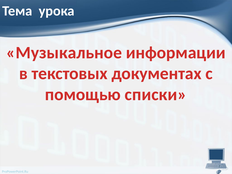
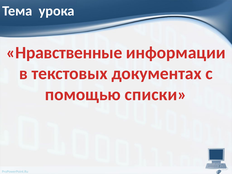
Музыкальное: Музыкальное -> Нравственные (64, 53)
